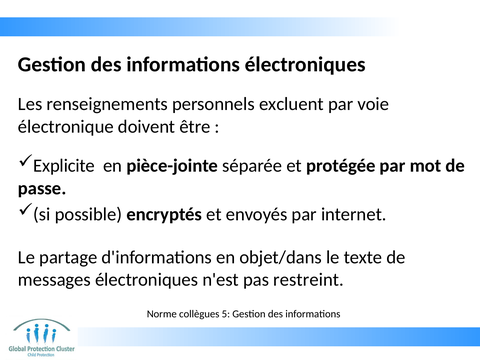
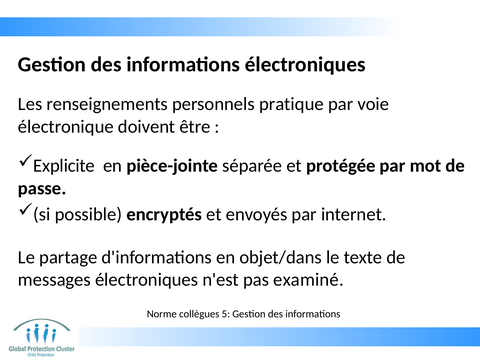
excluent: excluent -> pratique (291, 104)
restreint: restreint -> examiné (309, 280)
